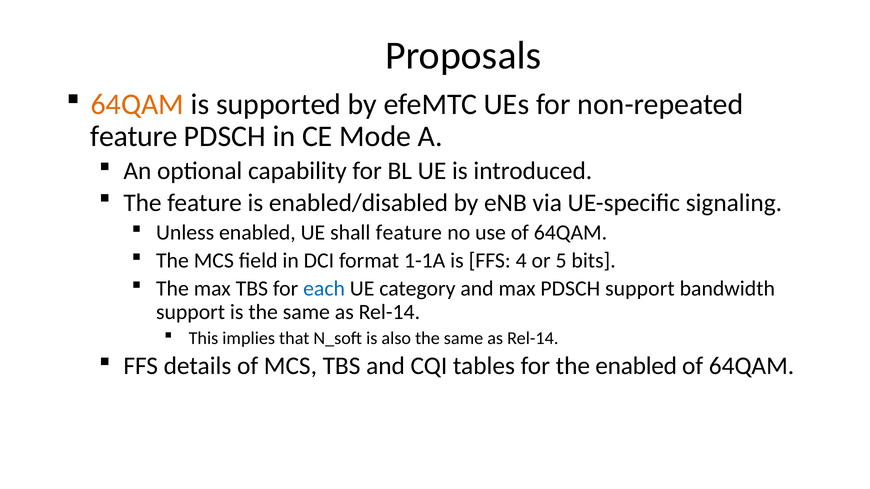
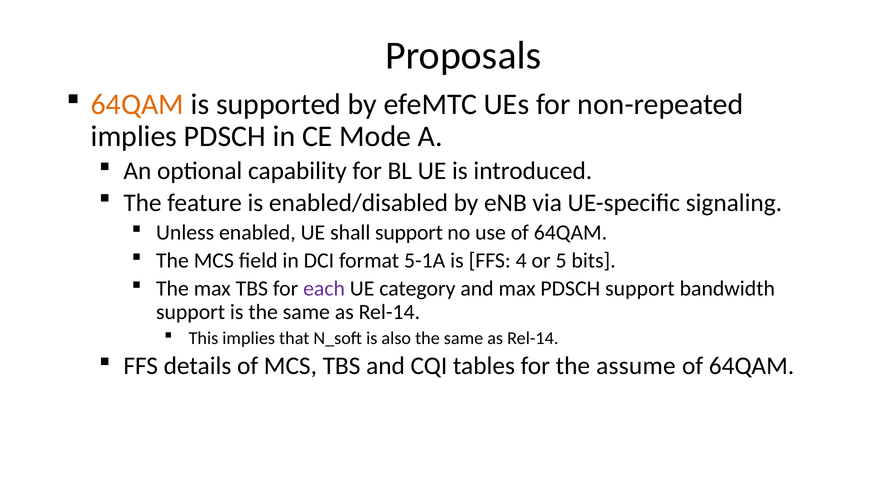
feature: feature -> implies (134, 137)
shall feature: feature -> support (409, 233)
1-1A: 1-1A -> 5-1A (425, 261)
each colour: blue -> purple (324, 289)
the enabled: enabled -> assume (636, 366)
